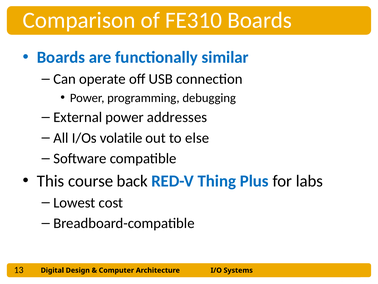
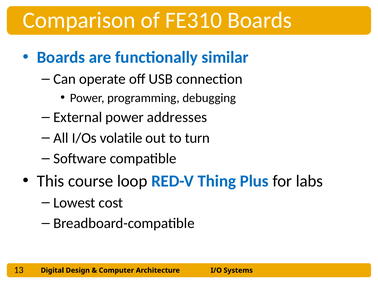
else: else -> turn (197, 138)
back: back -> loop (132, 181)
